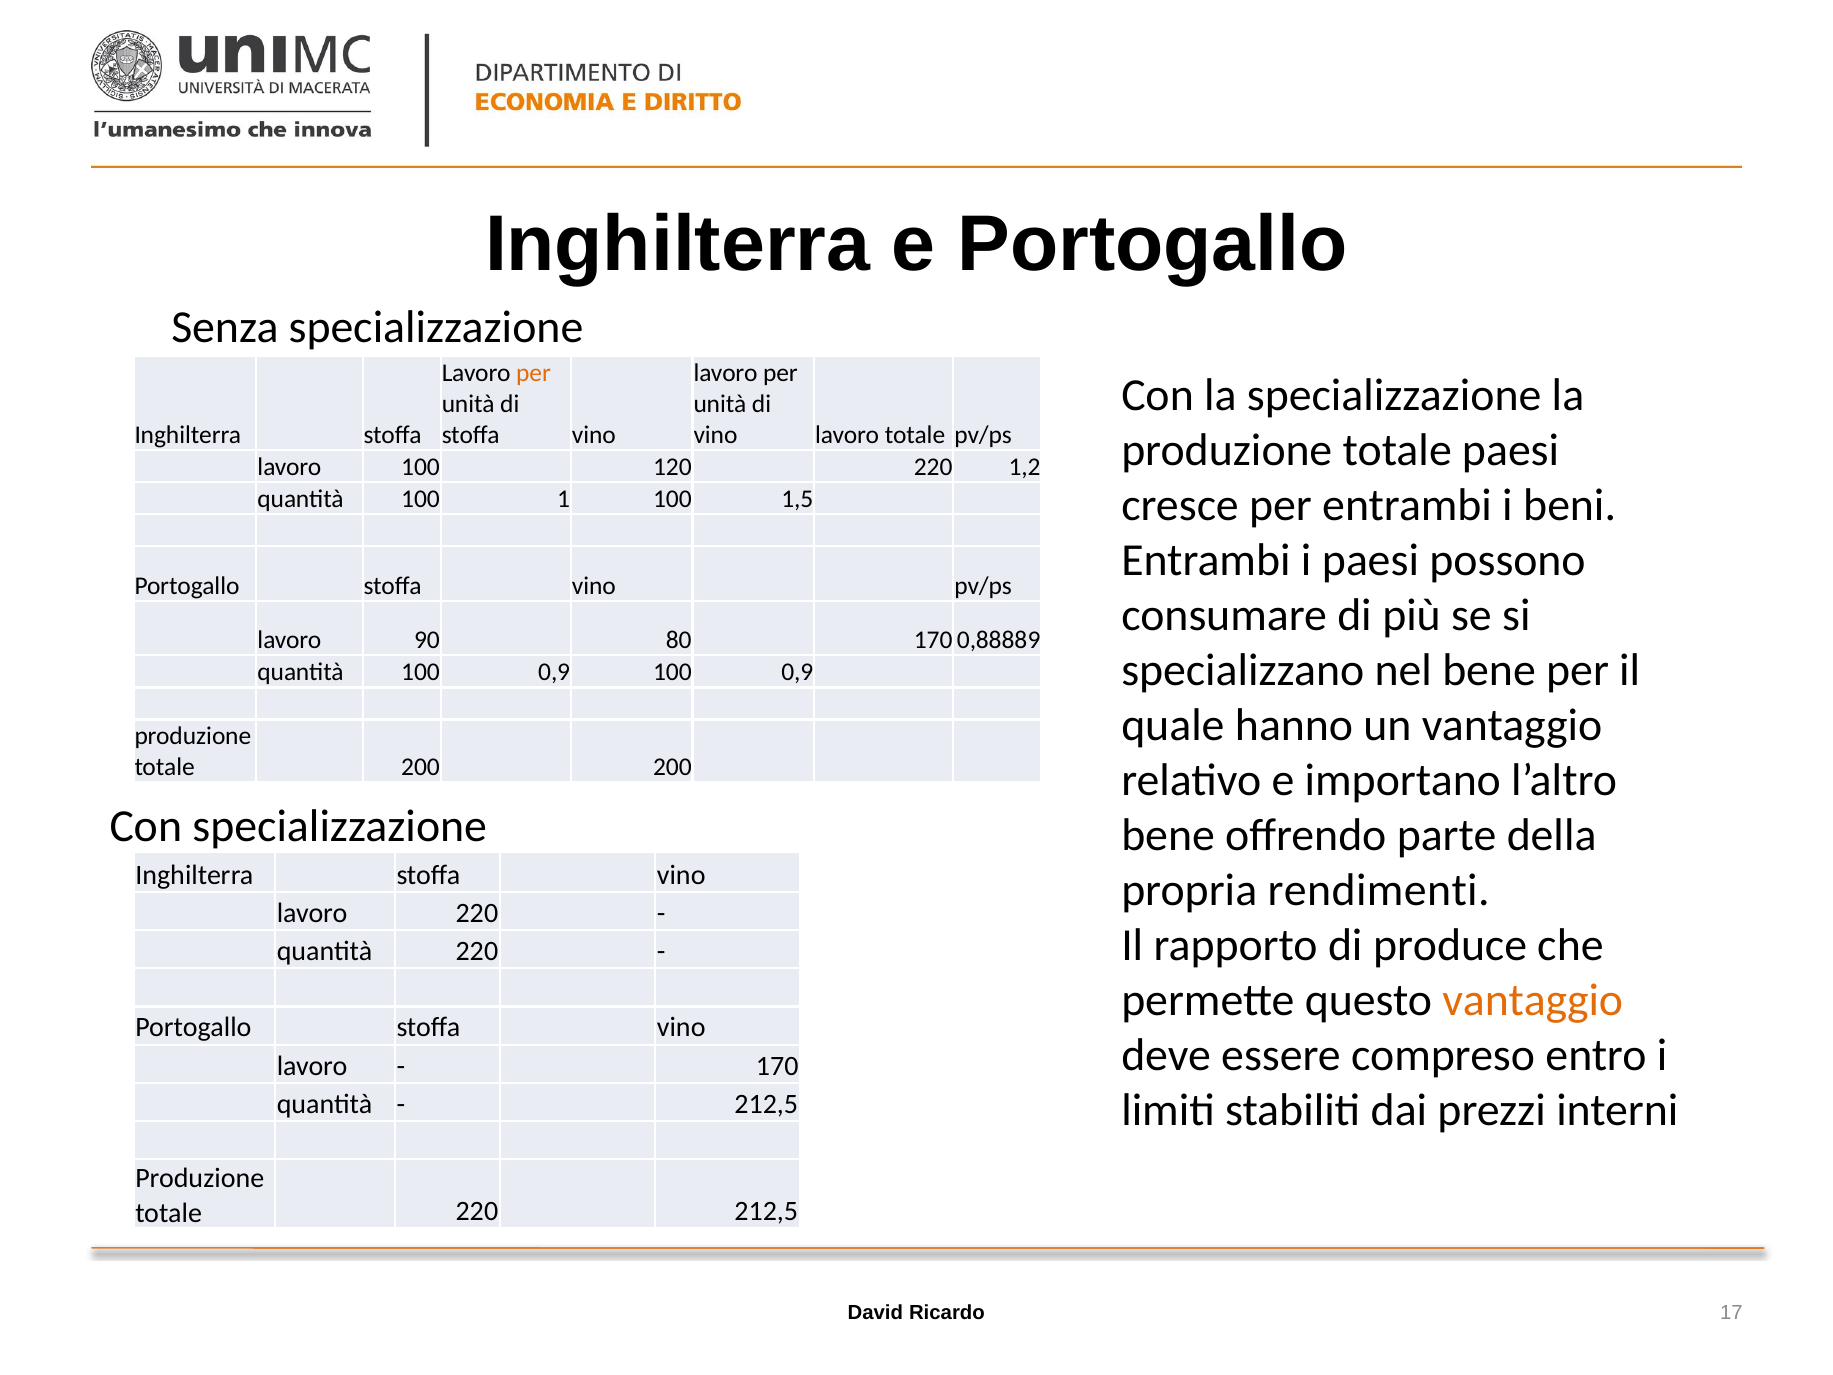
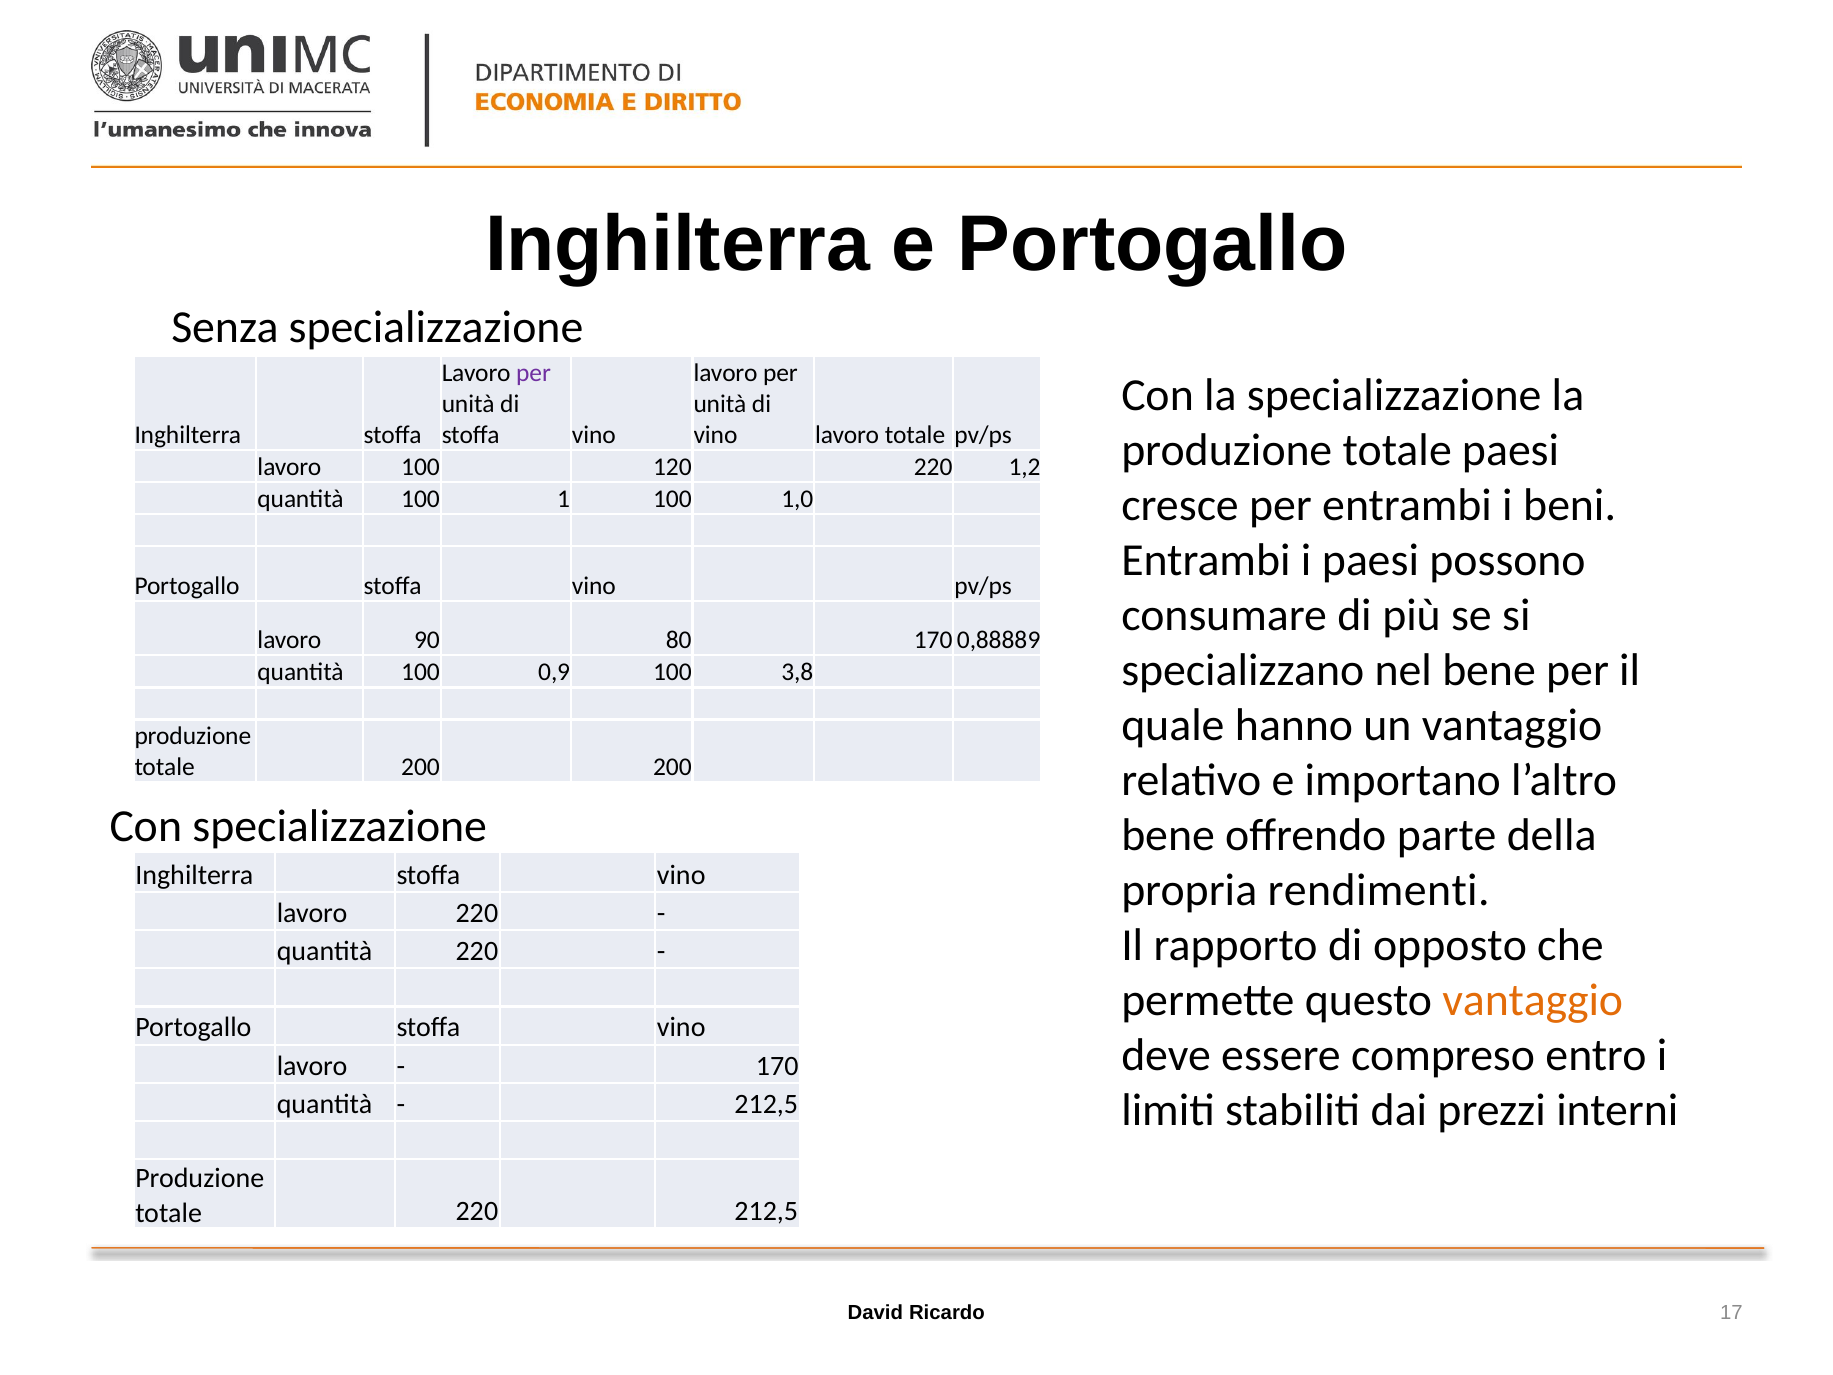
per colour: orange -> purple (533, 373)
1,5: 1,5 -> 1,0 (797, 499)
0,9 100 0,9: 0,9 -> 3,8 (797, 672)
produce: produce -> opposto (1450, 945)
